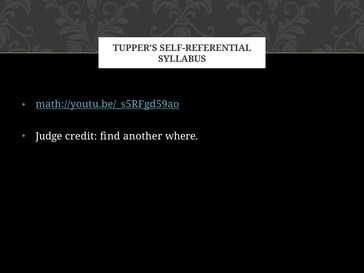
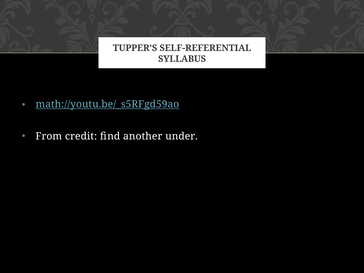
Judge: Judge -> From (49, 136)
where: where -> under (182, 136)
